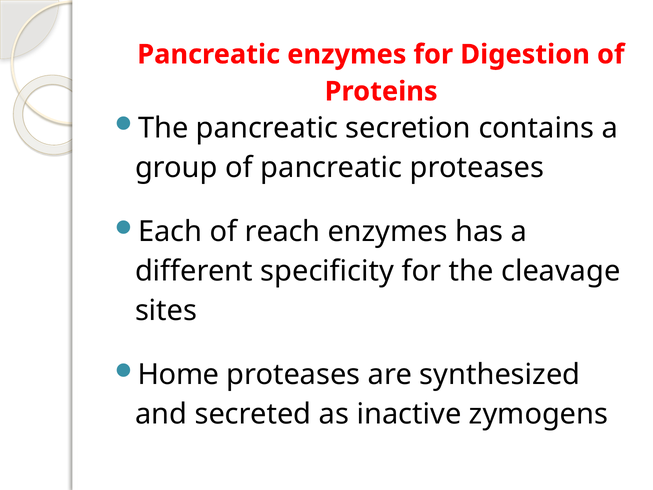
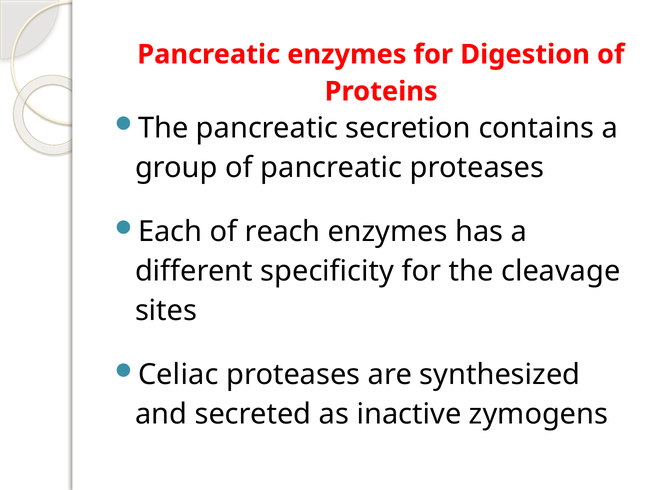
Home: Home -> Celiac (178, 375)
